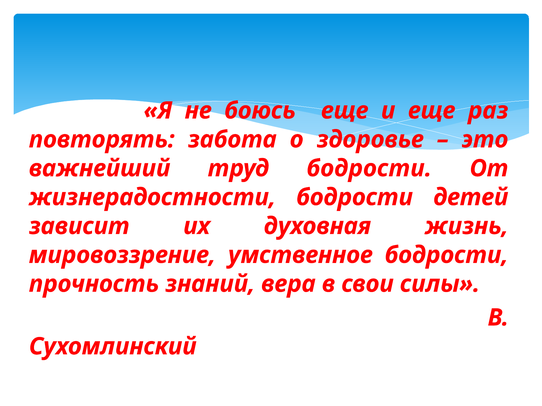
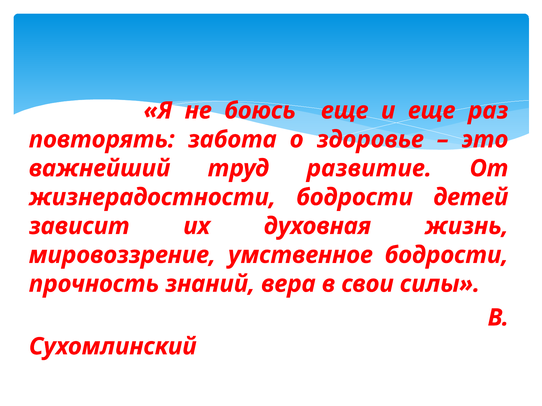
труд бодрости: бодрости -> развитие (369, 169)
